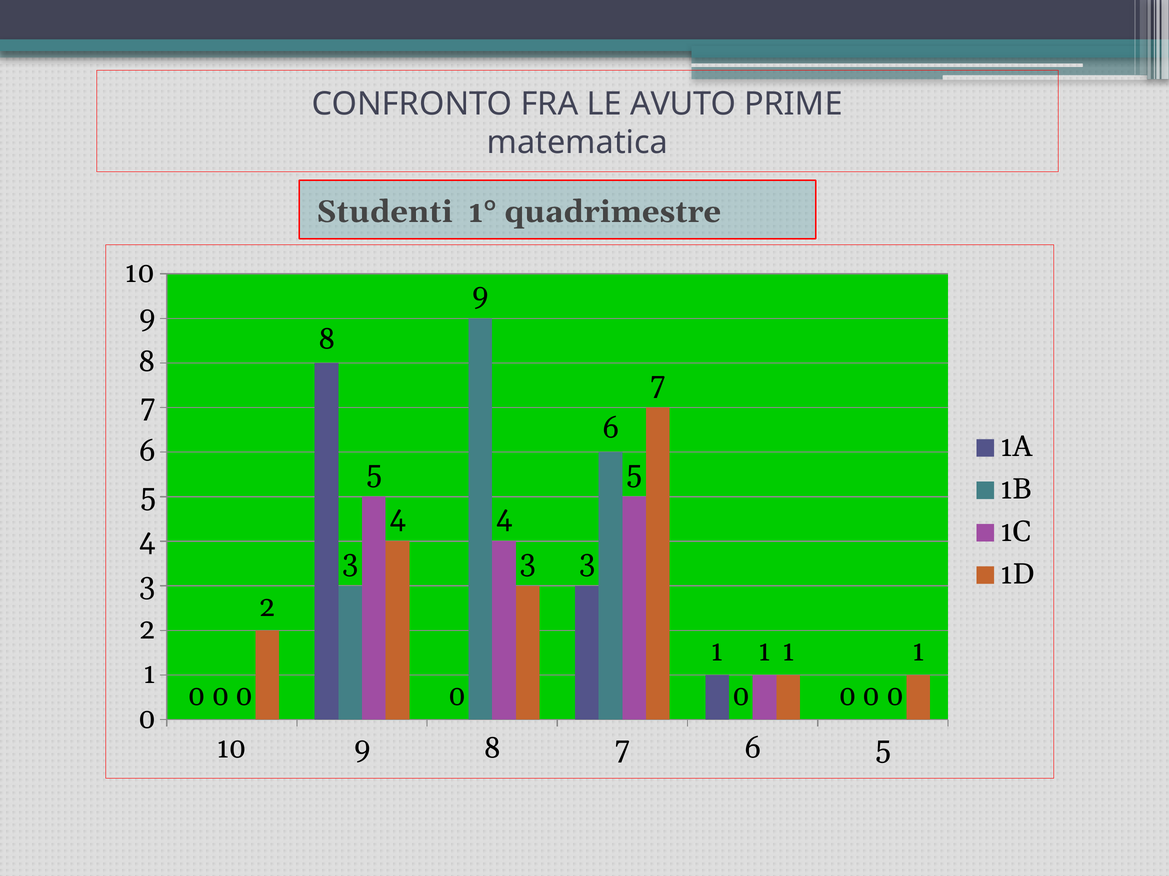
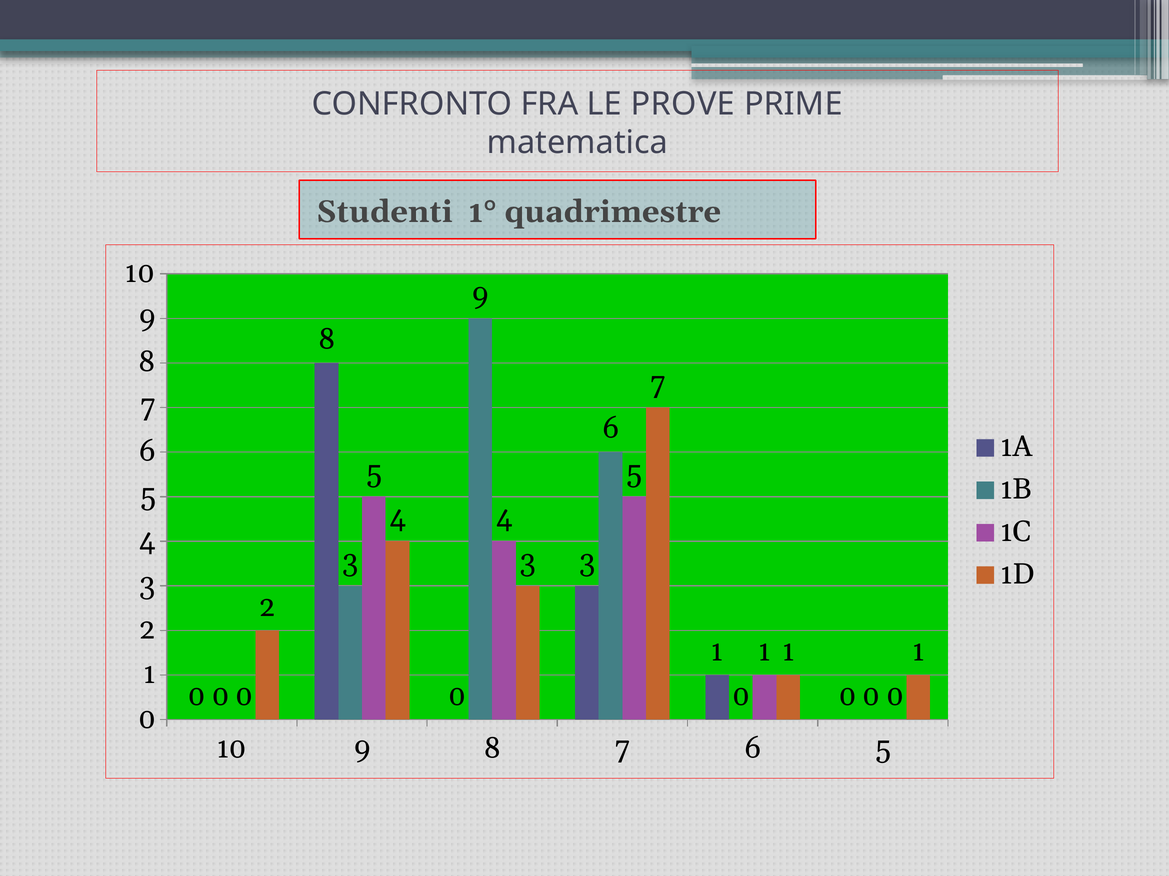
AVUTO: AVUTO -> PROVE (683, 104)
